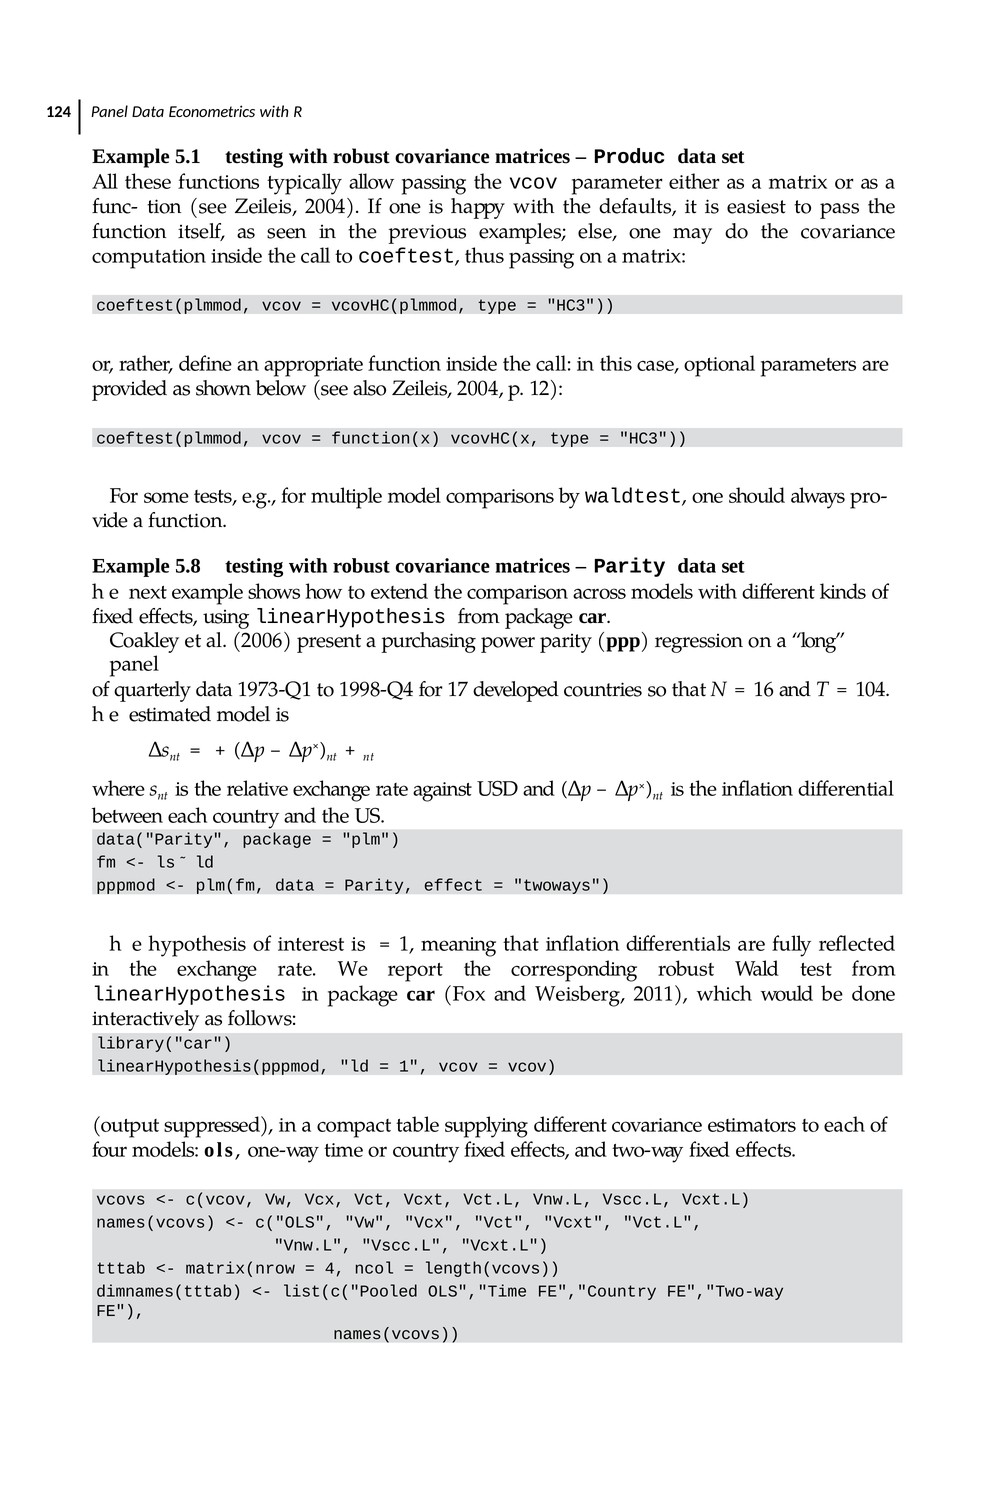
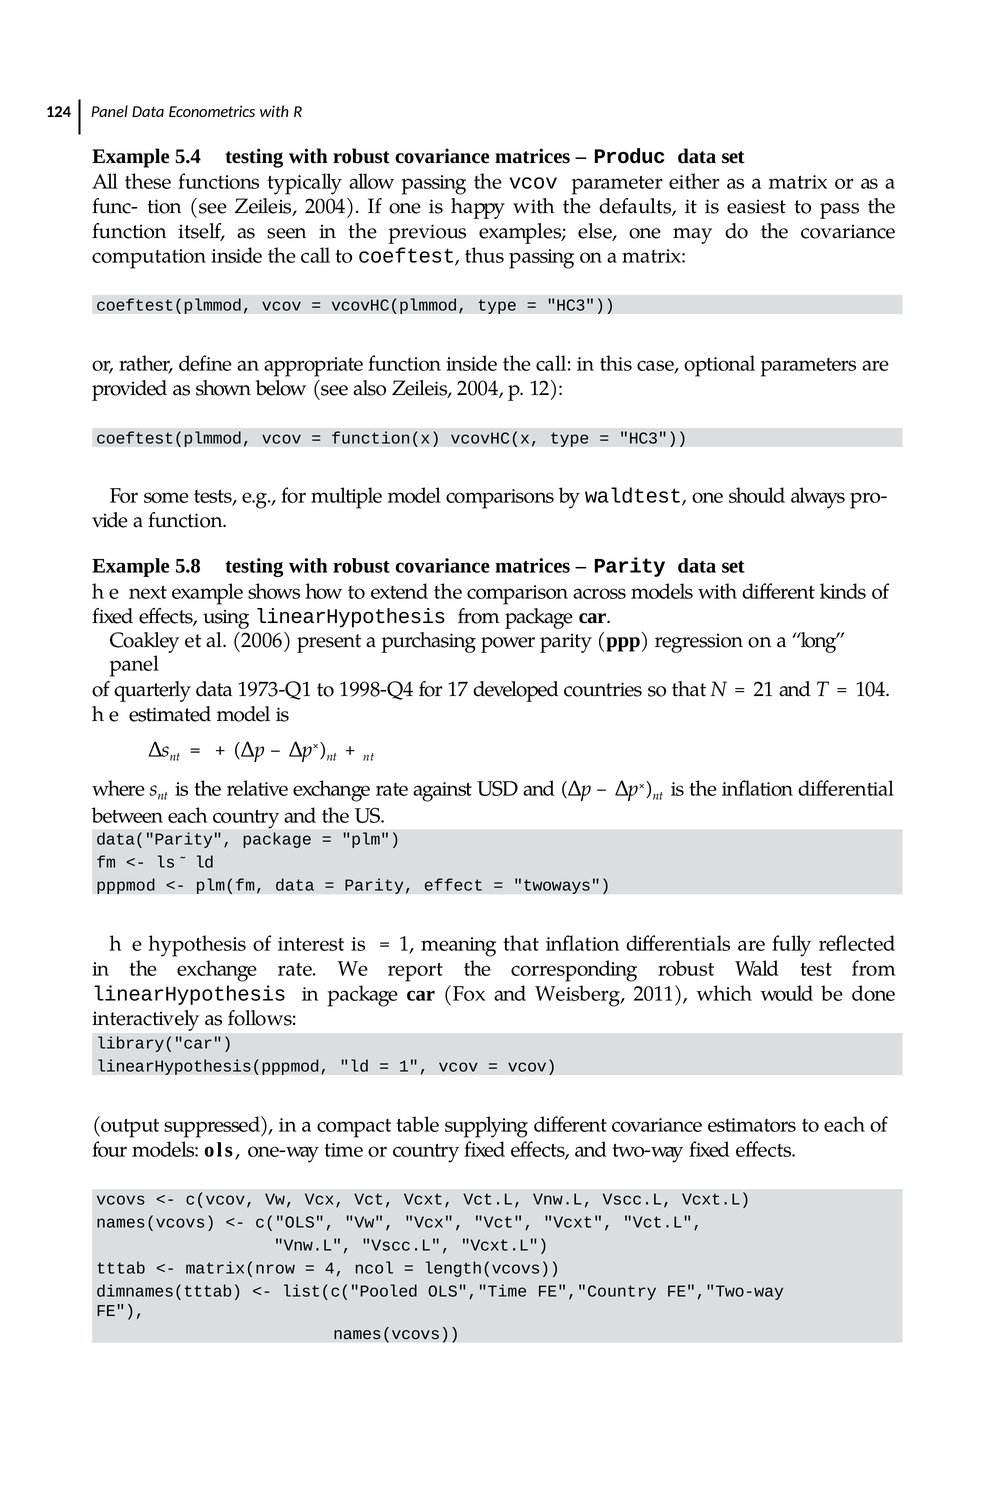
5.1: 5.1 -> 5.4 (188, 156)
16: 16 -> 21 (764, 690)
